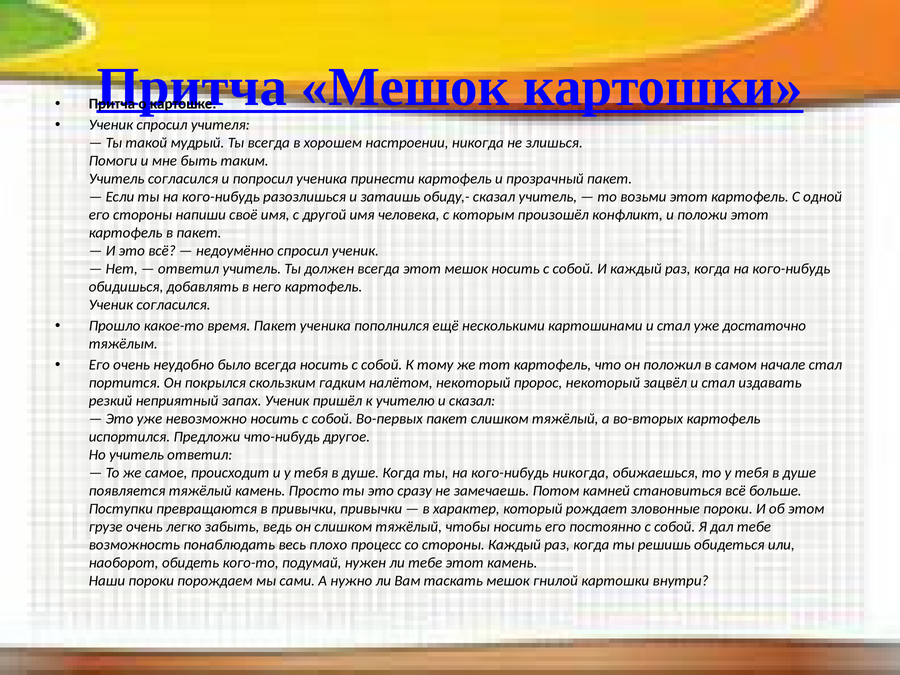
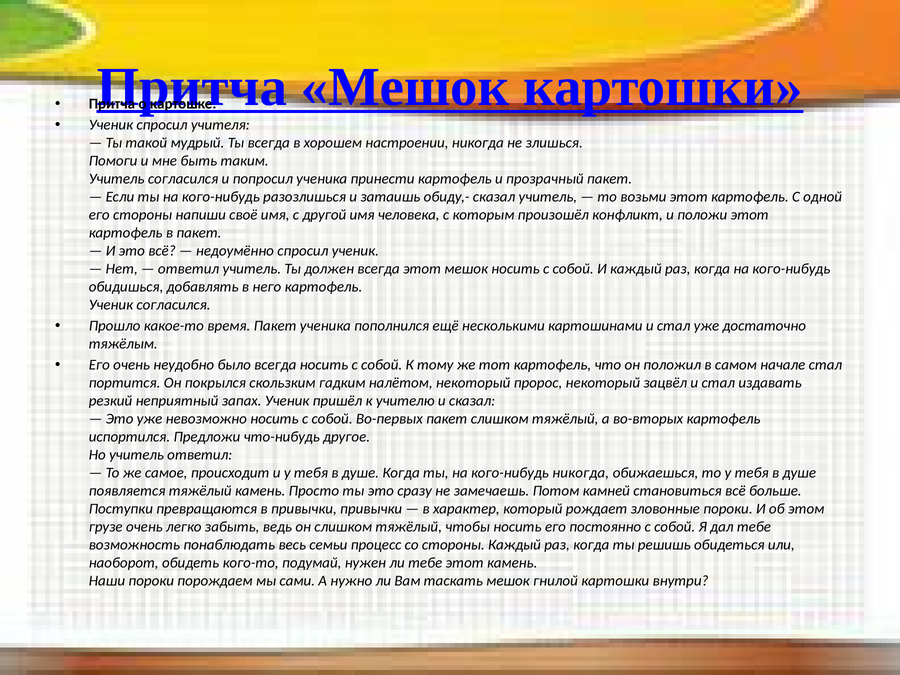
плохо: плохо -> семьи (328, 545)
